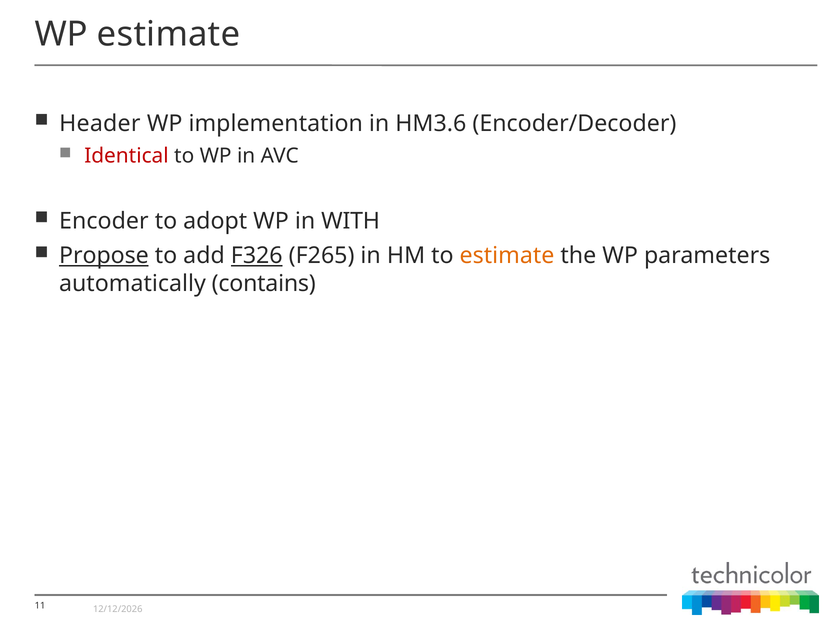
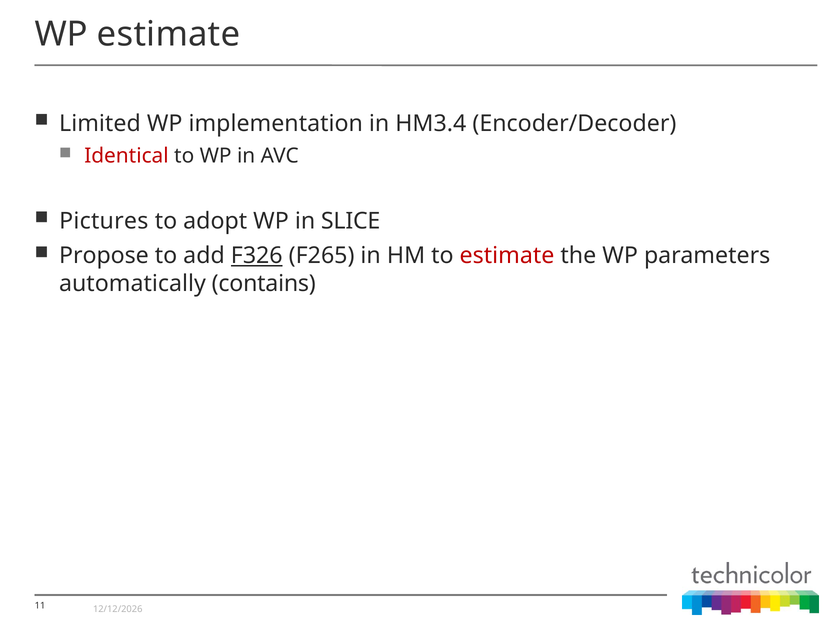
Header: Header -> Limited (100, 123)
HM3.6: HM3.6 -> HM3.4 (431, 123)
Encoder: Encoder -> Pictures (104, 221)
WITH: WITH -> SLICE (351, 221)
Propose underline: present -> none (104, 256)
estimate colour: orange -> red (507, 256)
